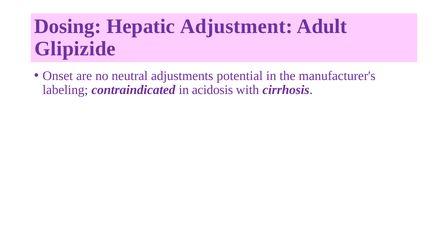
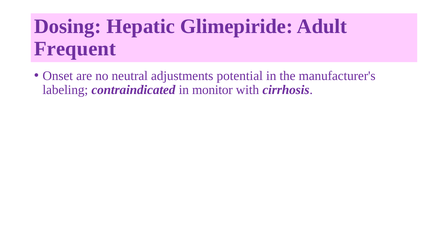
Adjustment: Adjustment -> Glimepiride (236, 27)
Glipizide: Glipizide -> Frequent (75, 49)
acidosis: acidosis -> monitor (212, 90)
